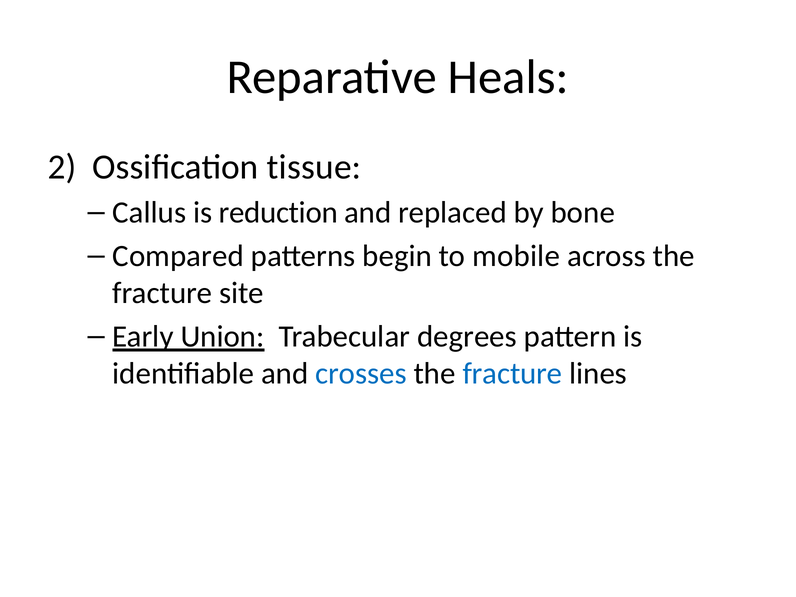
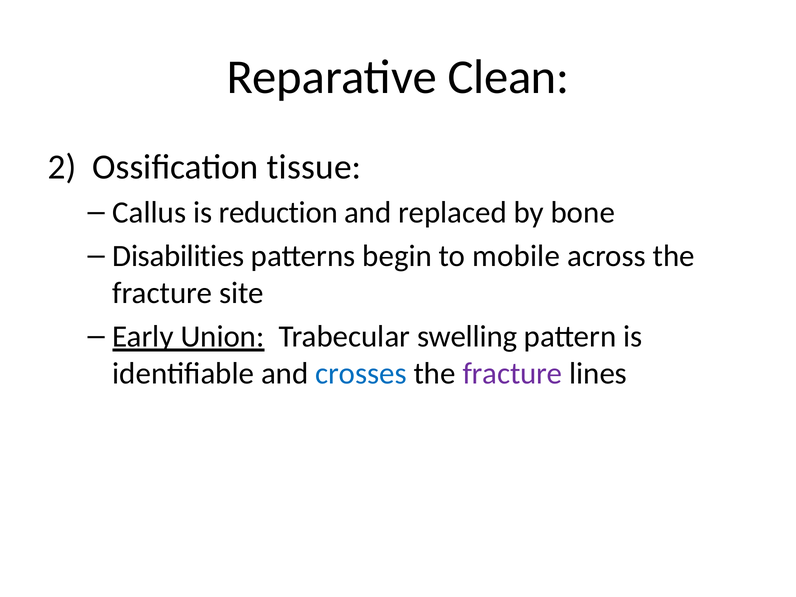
Heals: Heals -> Clean (508, 77)
Compared: Compared -> Disabilities (178, 256)
degrees: degrees -> swelling (467, 337)
fracture colour: blue -> purple (512, 374)
